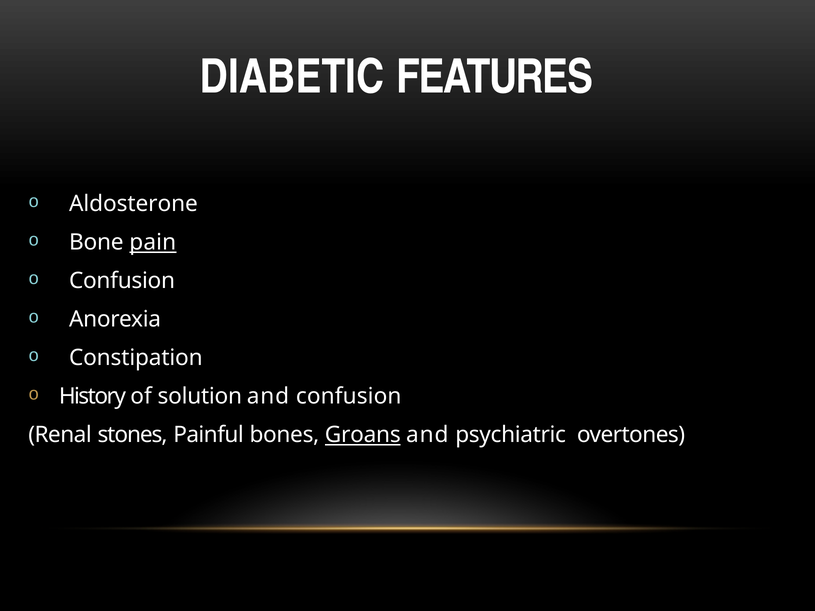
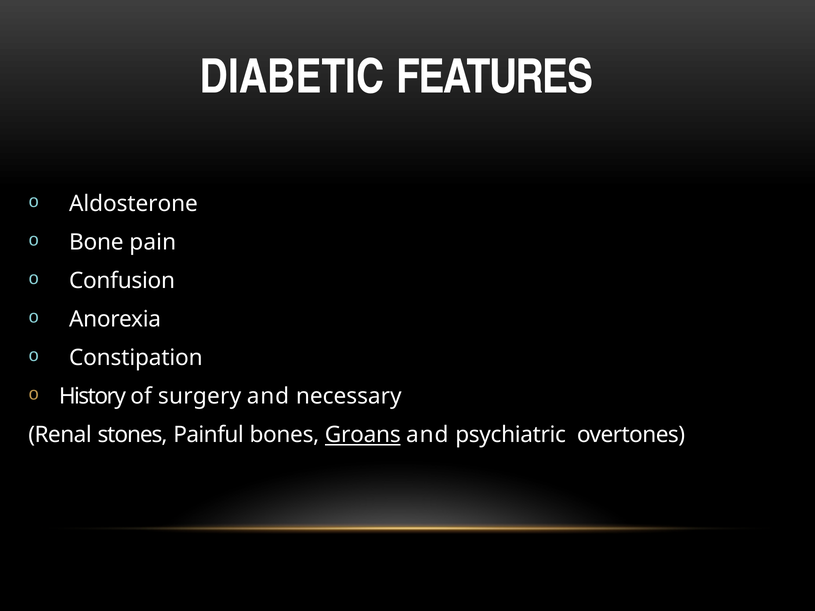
pain underline: present -> none (153, 243)
solution: solution -> surgery (200, 397)
and confusion: confusion -> necessary (349, 397)
